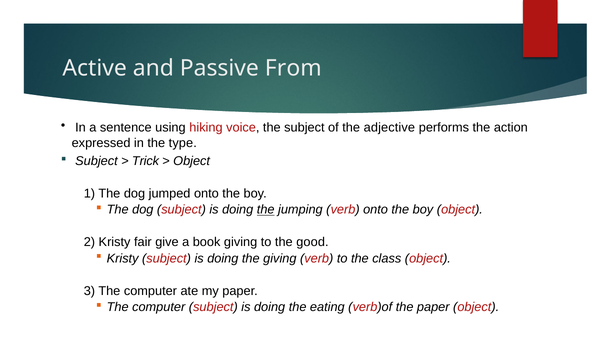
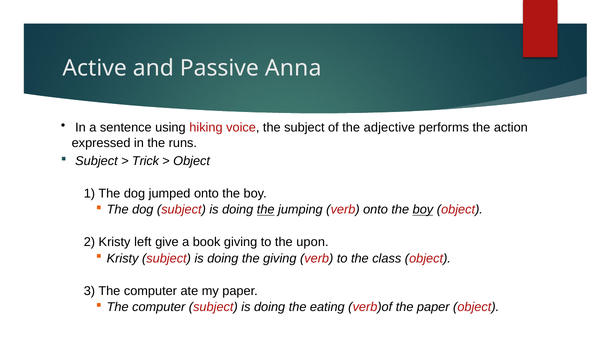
From: From -> Anna (293, 68)
type: type -> runs (183, 143)
boy underline: none -> present (423, 210)
fair: fair -> left (143, 243)
good: good -> upon (312, 243)
